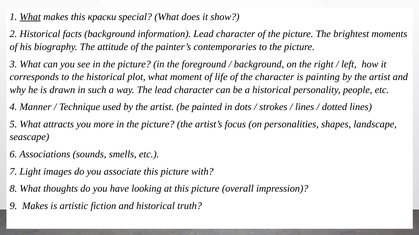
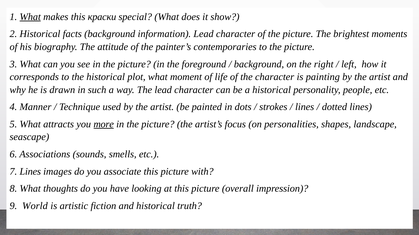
more underline: none -> present (104, 125)
7 Light: Light -> Lines (30, 172)
9 Makes: Makes -> World (35, 206)
